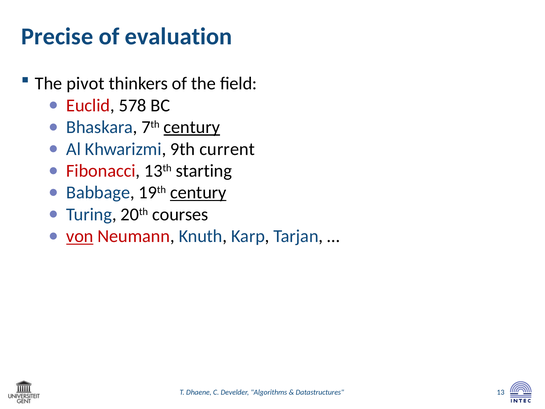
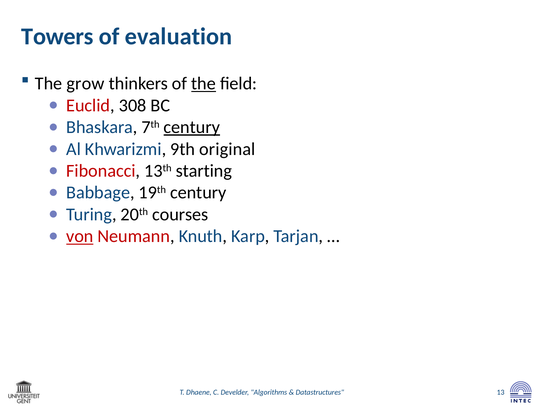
Precise: Precise -> Towers (57, 36)
pivot: pivot -> grow (85, 84)
the underline: none -> present (204, 84)
578: 578 -> 308 (133, 105)
current: current -> original (227, 149)
century underline: present -> none (198, 193)
